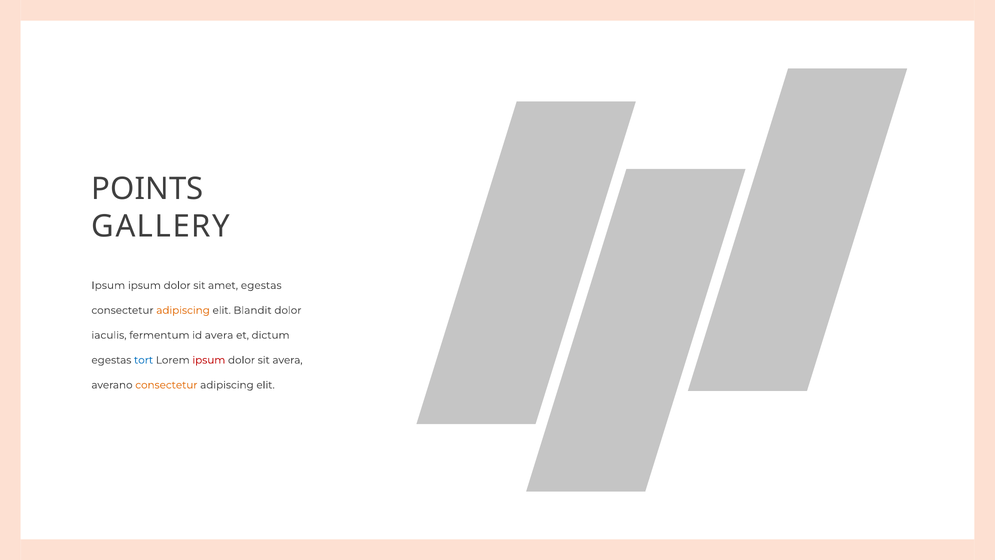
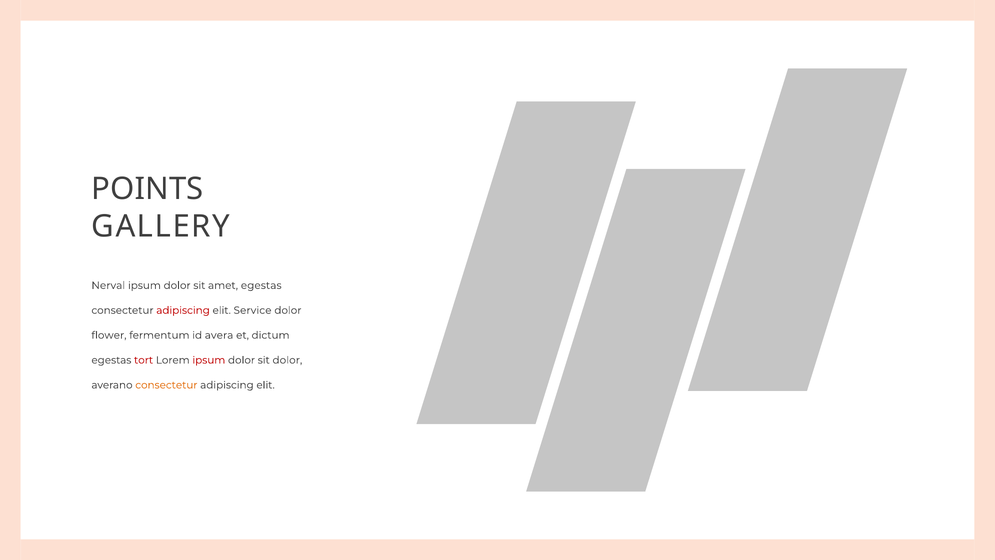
Ipsum: Ipsum -> Nerval (108, 285)
adipiscing colour: orange -> red (183, 310)
Blandit: Blandit -> Service (253, 310)
iaculis: iaculis -> flower (109, 335)
tort colour: blue -> red (144, 360)
sit avera: avera -> dolor (287, 360)
